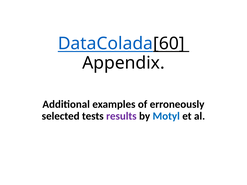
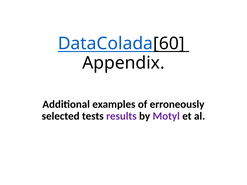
Motyl colour: blue -> purple (166, 116)
